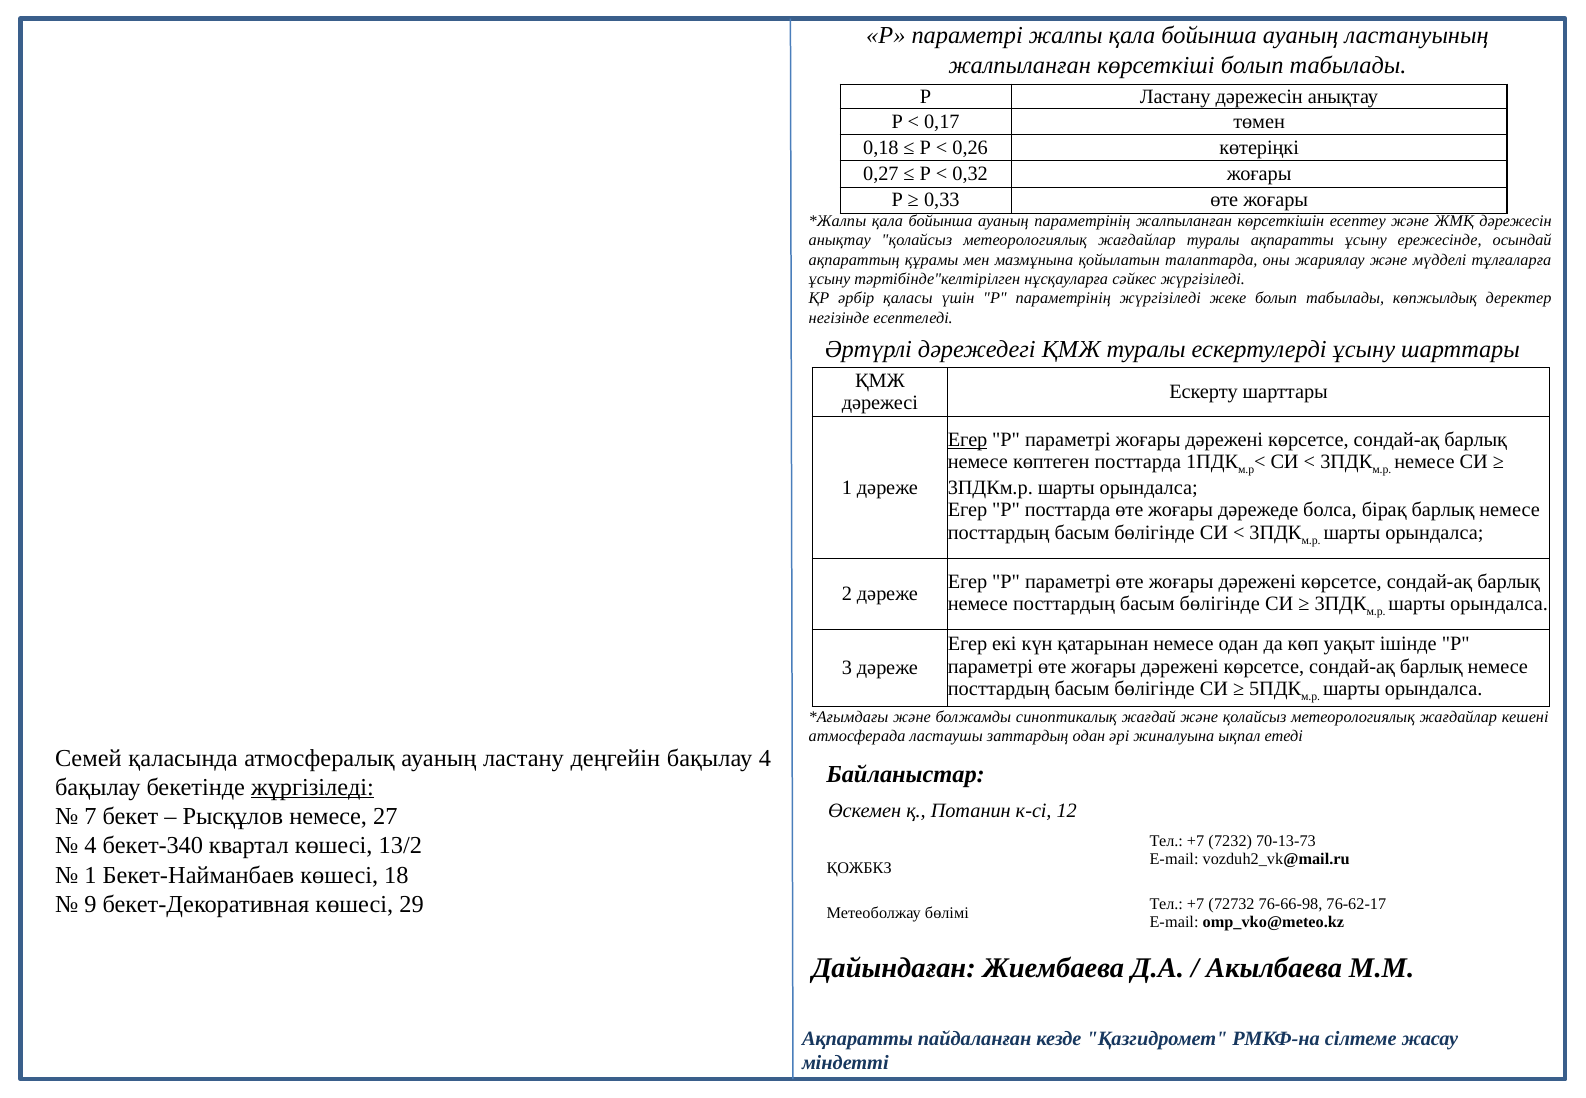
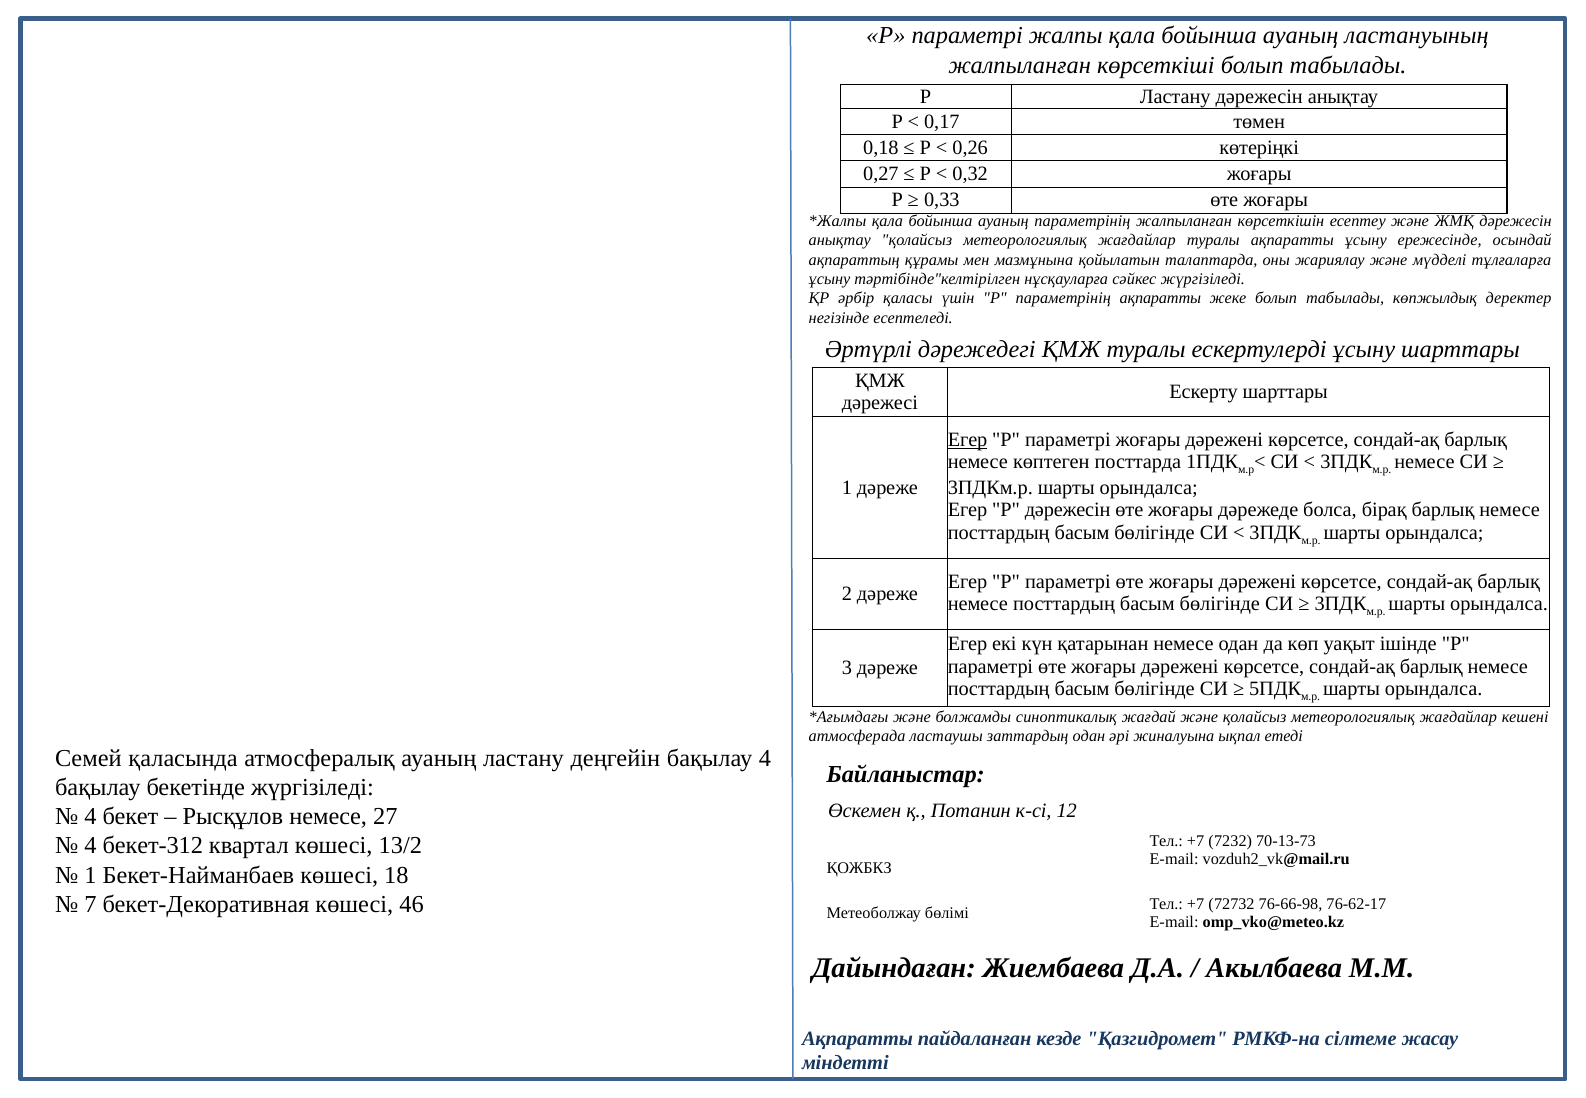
параметрінің жүргізіледі: жүргізіледі -> ақпаратты (1160, 299)
P посттарда: посттарда -> дәрежесін (1068, 510)
жүргізіледі underline: present -> none (312, 787)
7: 7 -> 4 (91, 817)
бекет-340: бекет-340 -> бекет-312 (153, 846)
9: 9 -> 7 (91, 904)
29: 29 -> 46 (412, 904)
